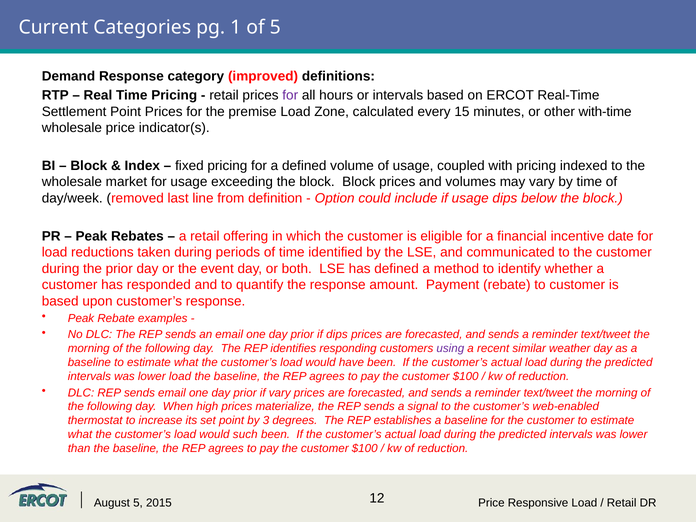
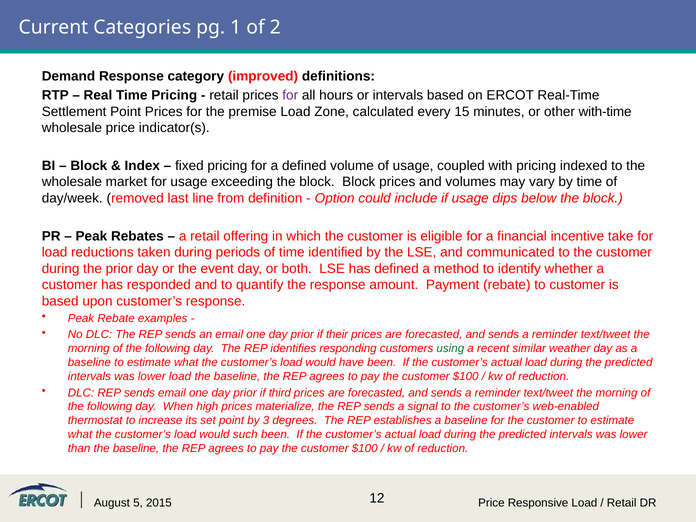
of 5: 5 -> 2 (275, 27)
date: date -> take (621, 236)
if dips: dips -> their (337, 335)
using colour: purple -> green (450, 349)
if vary: vary -> third (280, 393)
